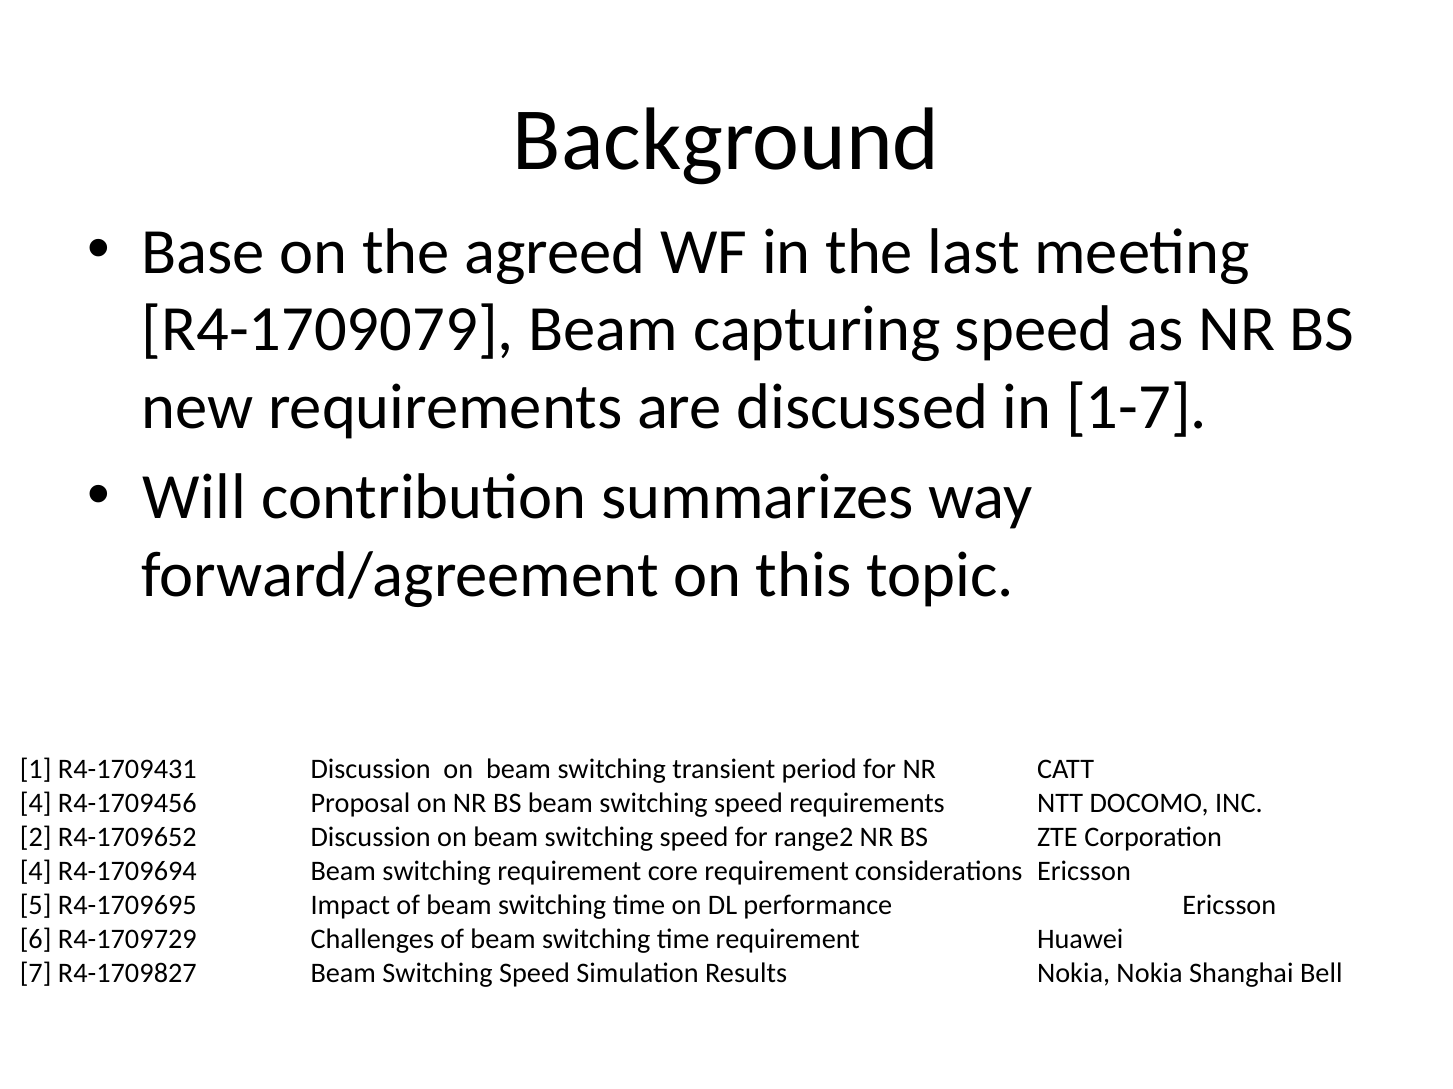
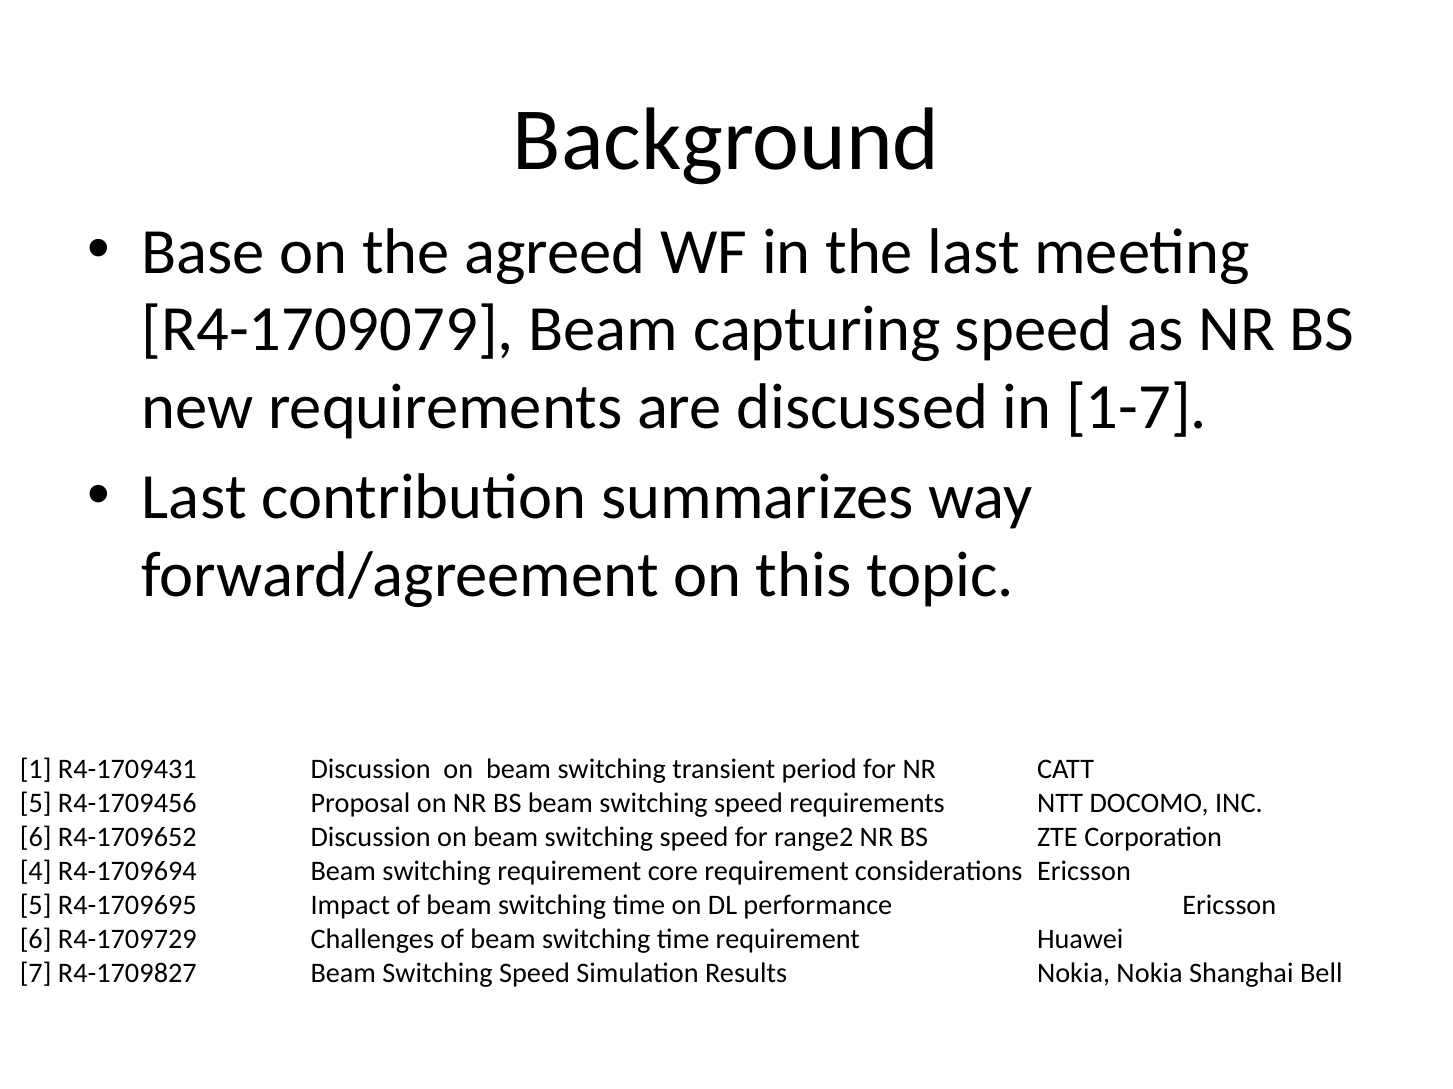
Will: Will -> Last (194, 498)
4: 4 -> 5 (36, 804)
2: 2 -> 6 (36, 838)
